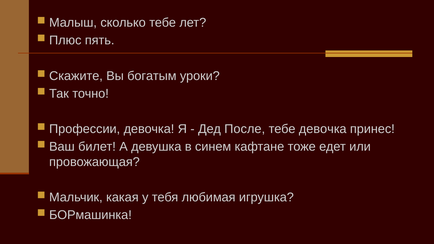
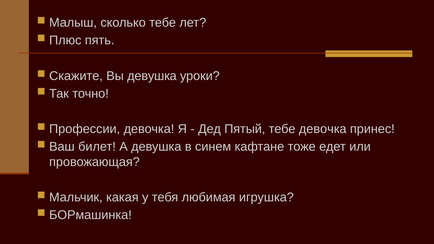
Вы богатым: богатым -> девушка (152, 76)
После: После -> Пятый (245, 129)
